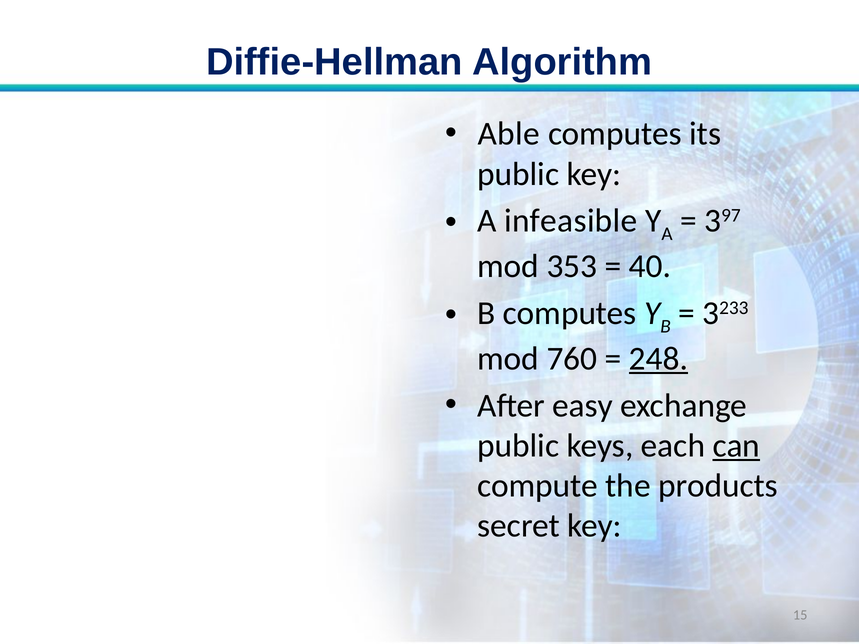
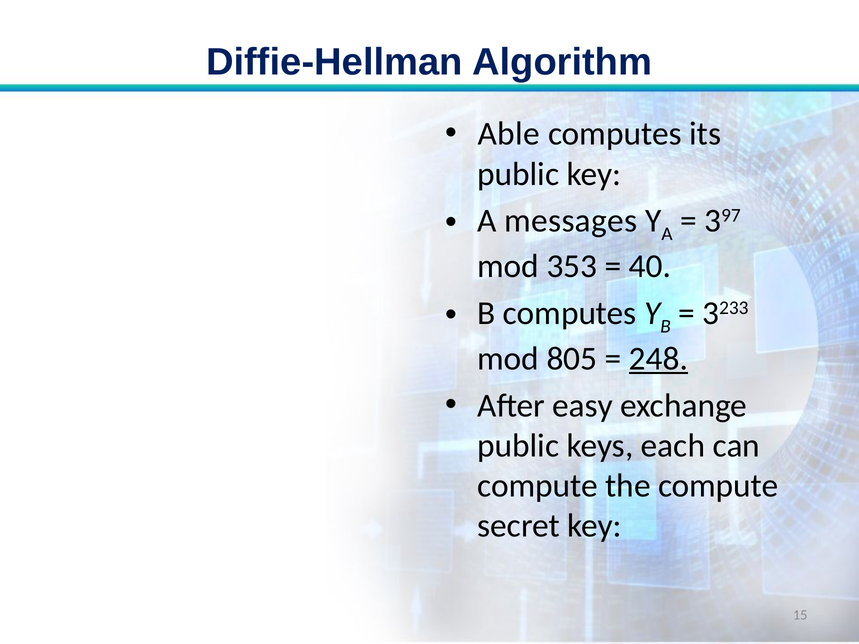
infeasible: infeasible -> messages (571, 221)
760: 760 -> 805 (572, 359)
can underline: present -> none (736, 446)
the products: products -> compute (718, 486)
